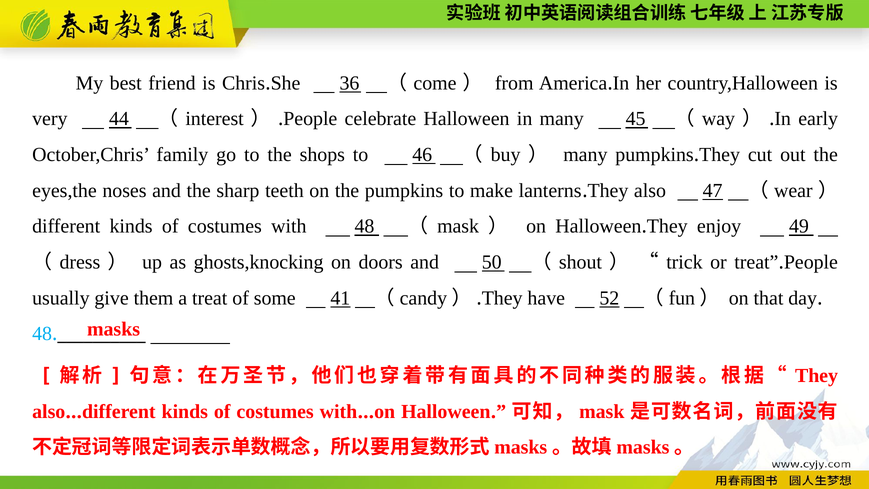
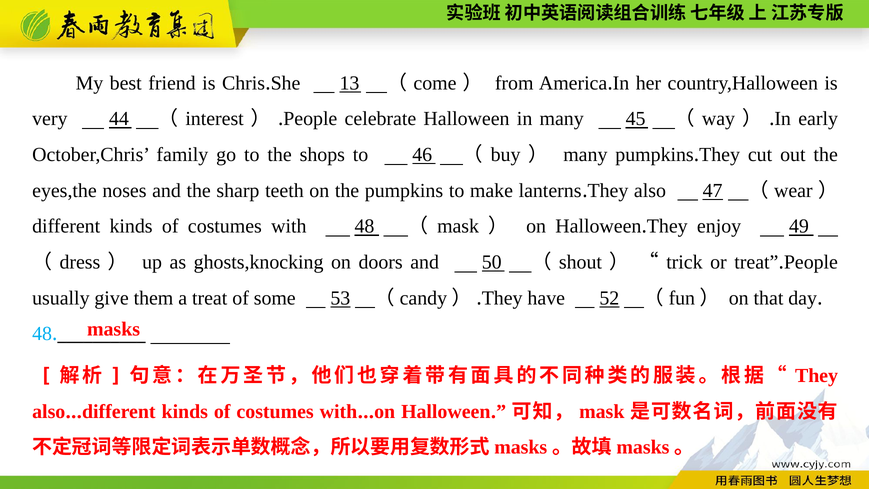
36: 36 -> 13 (349, 83)
41: 41 -> 53 (340, 298)
